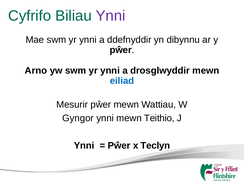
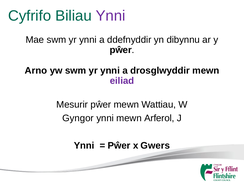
eiliad colour: blue -> purple (122, 81)
Teithio: Teithio -> Arferol (159, 118)
Teclyn: Teclyn -> Gwers (155, 146)
